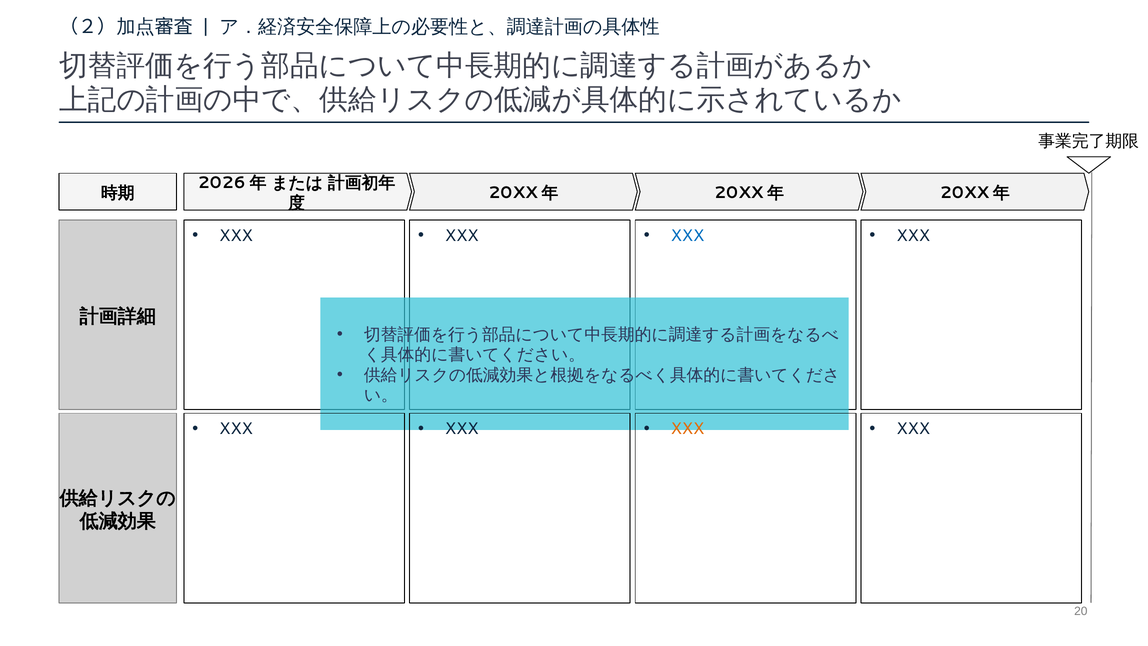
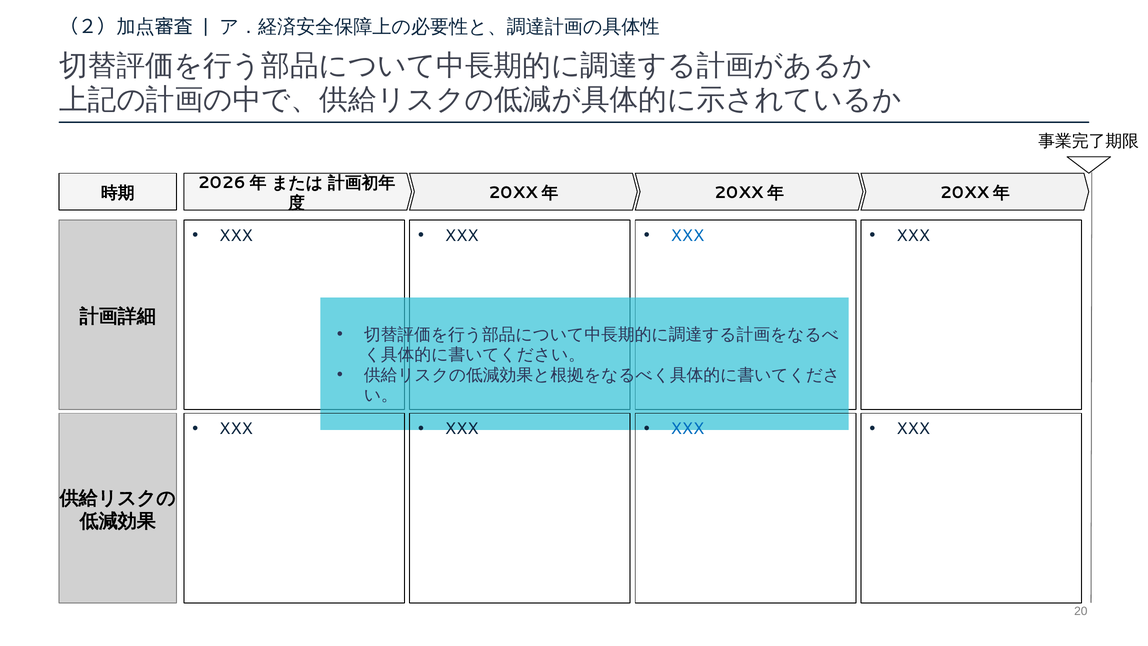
XXX colour: orange -> blue (687, 429)
